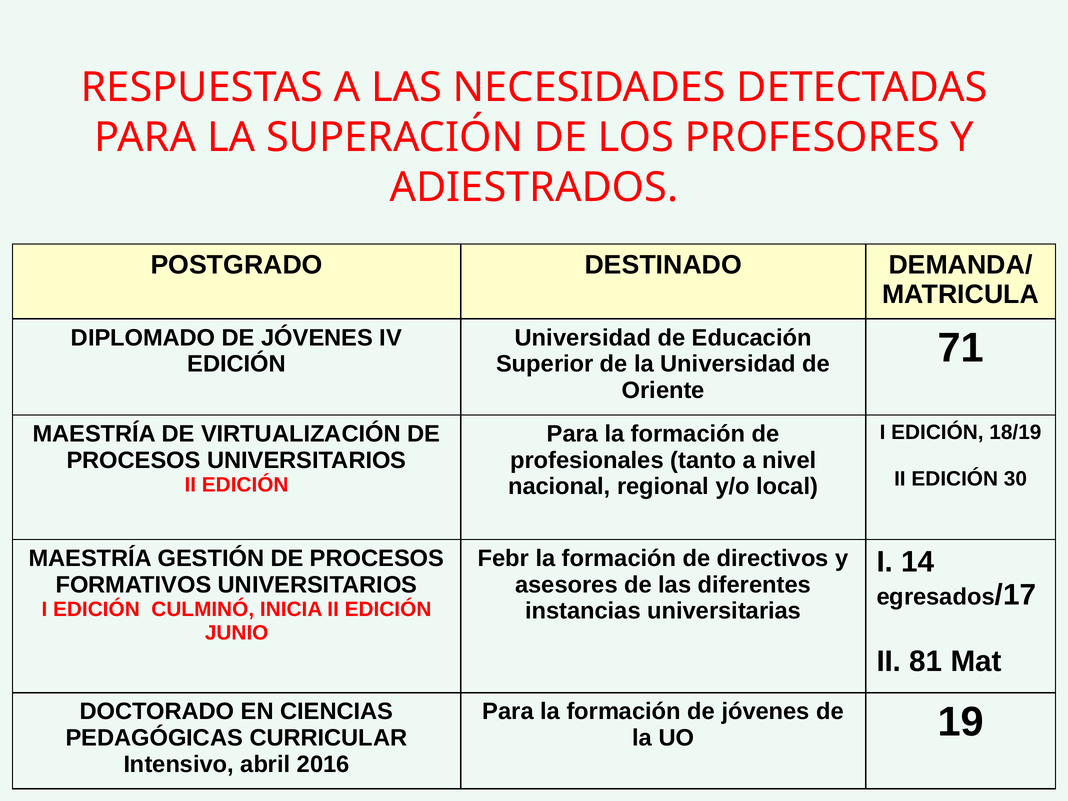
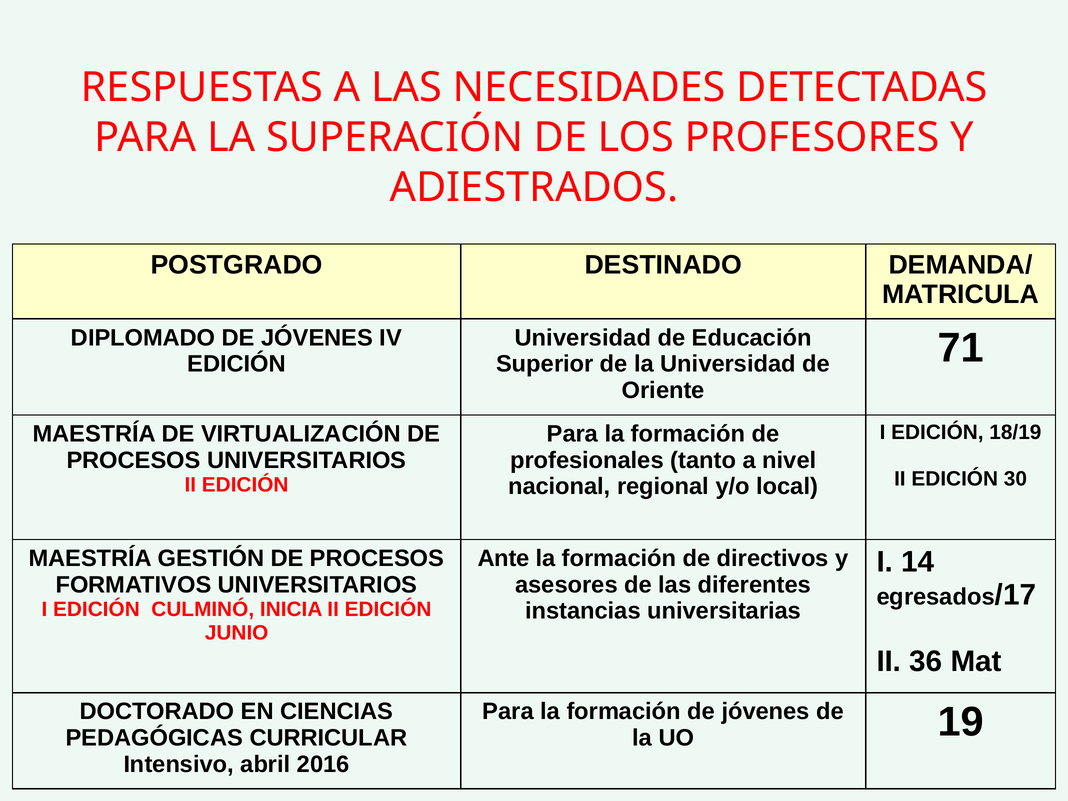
Febr: Febr -> Ante (504, 558)
81: 81 -> 36 (926, 661)
